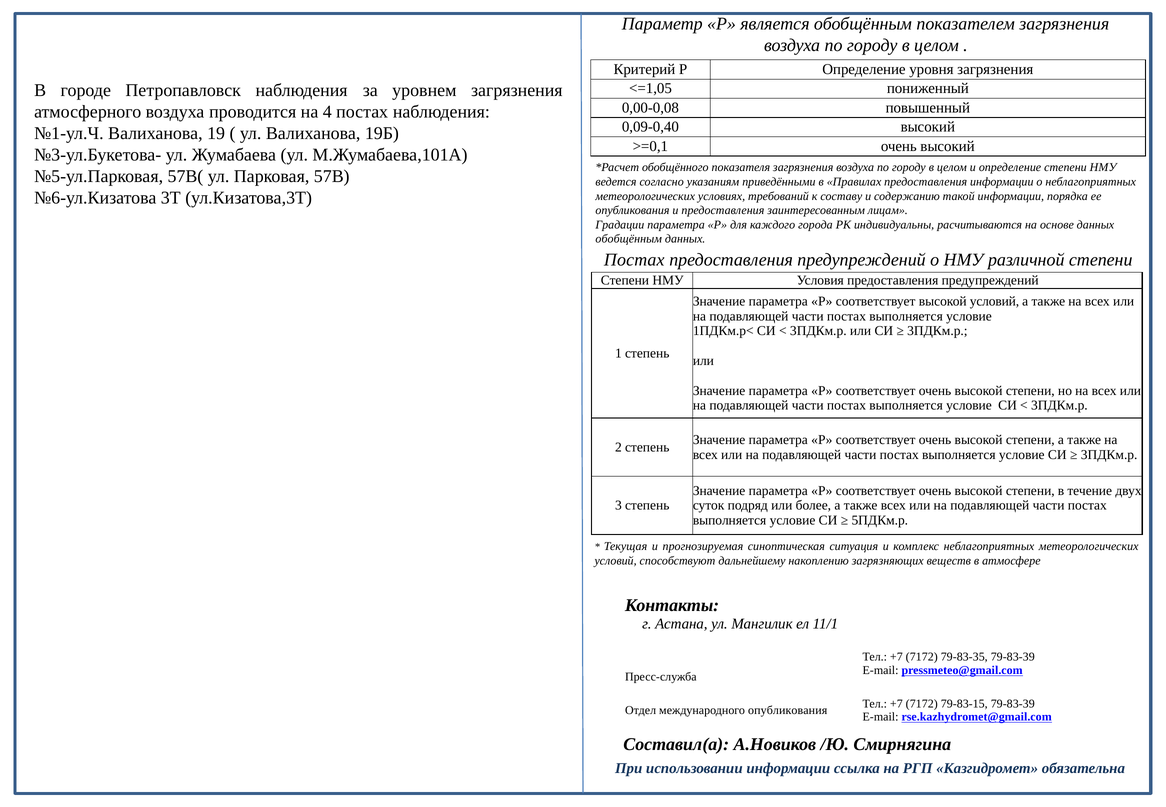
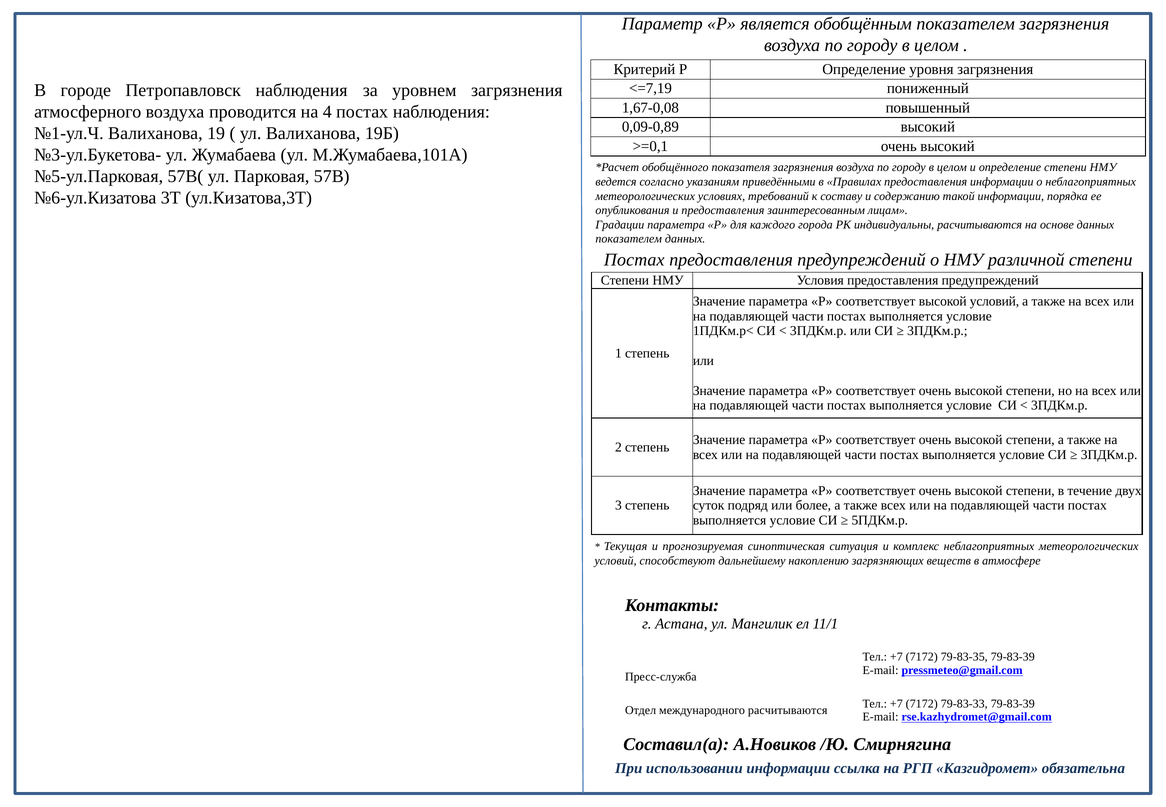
<=1,05: <=1,05 -> <=7,19 (650, 89)
0,00-0,08: 0,00-0,08 -> 1,67-0,08 (650, 108)
0,09-0,40: 0,09-0,40 -> 0,09-0,89 (650, 127)
обобщённым: обобщённым -> показателем (629, 239)
79-83-15: 79-83-15 -> 79-83-33 (964, 704)
международного опубликования: опубликования -> расчитываются (788, 710)
